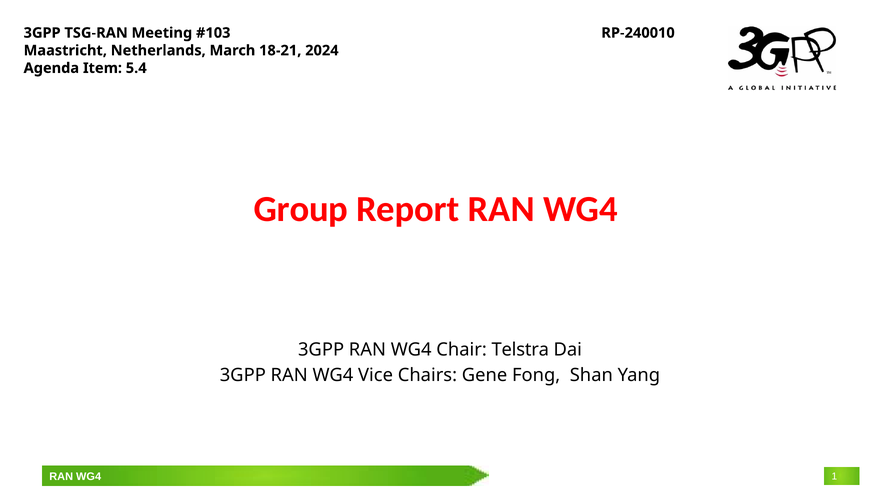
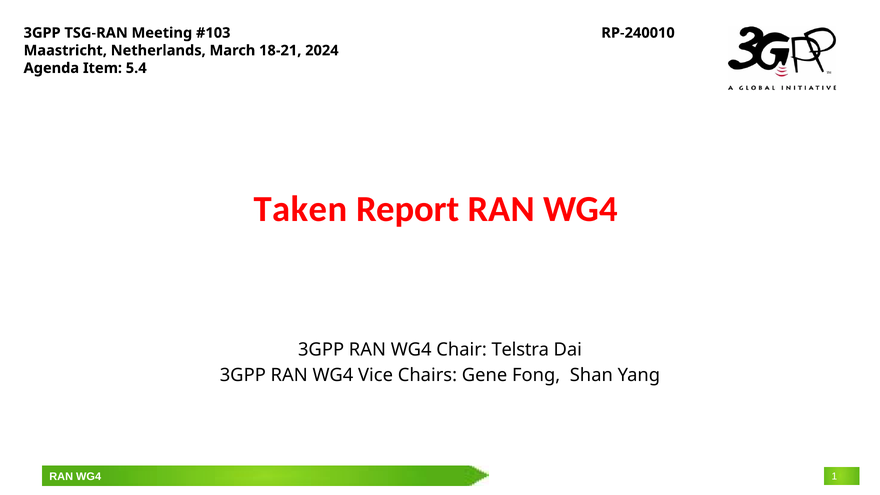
Group: Group -> Taken (301, 209)
